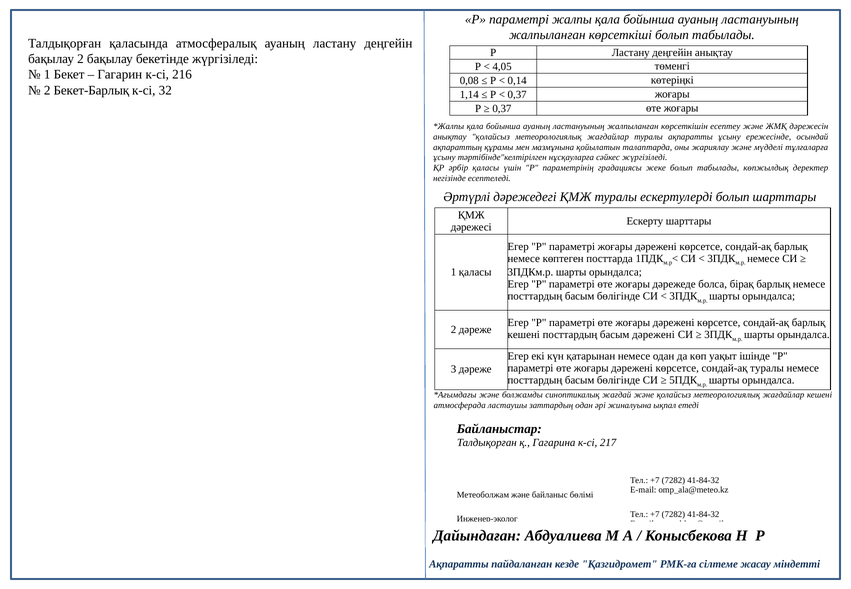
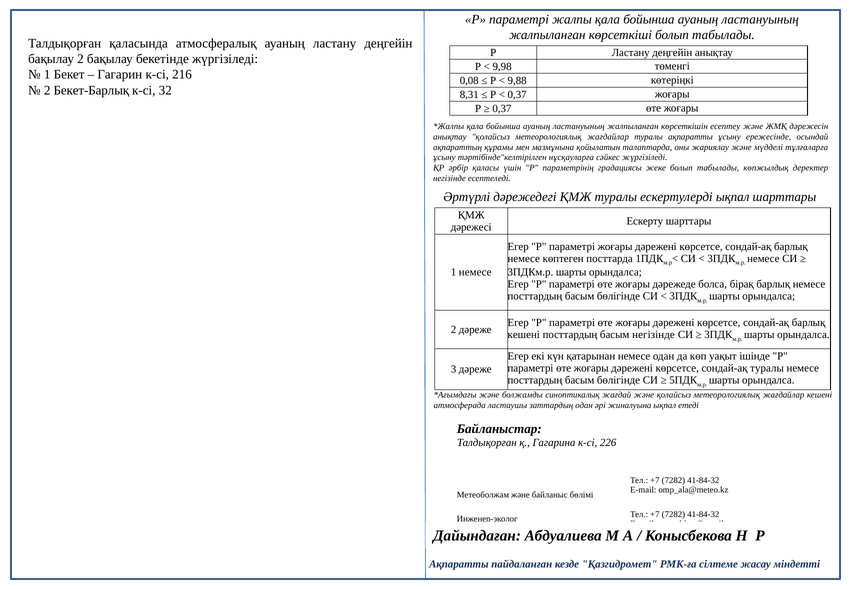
4,05: 4,05 -> 9,98 (502, 67)
0,14: 0,14 -> 9,88 (517, 81)
1,14: 1,14 -> 8,31 (469, 95)
ескертулерді болып: болып -> ықпал (733, 197)
1 қаласы: қаласы -> немесе (475, 272)
басым дәрежені: дәрежені -> негізінде (654, 335)
217: 217 -> 226 (608, 443)
